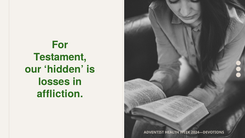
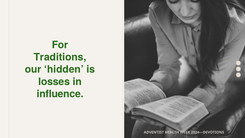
Testament: Testament -> Traditions (60, 57)
affliction: affliction -> influence (60, 94)
